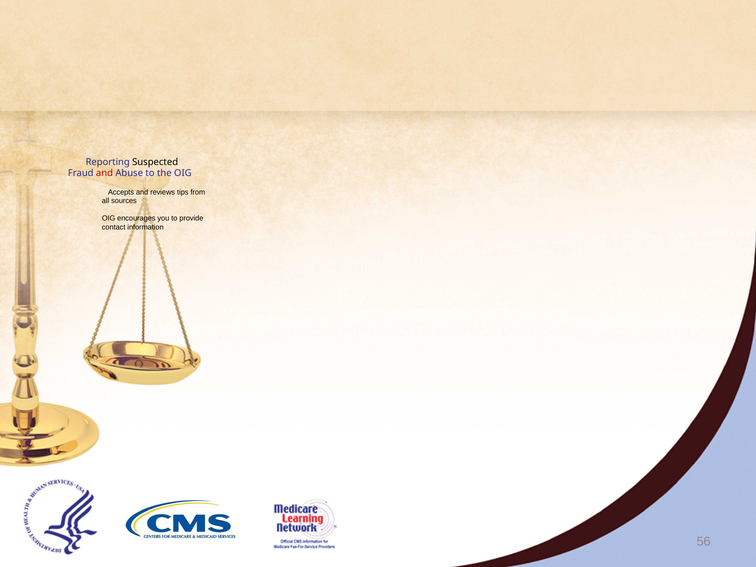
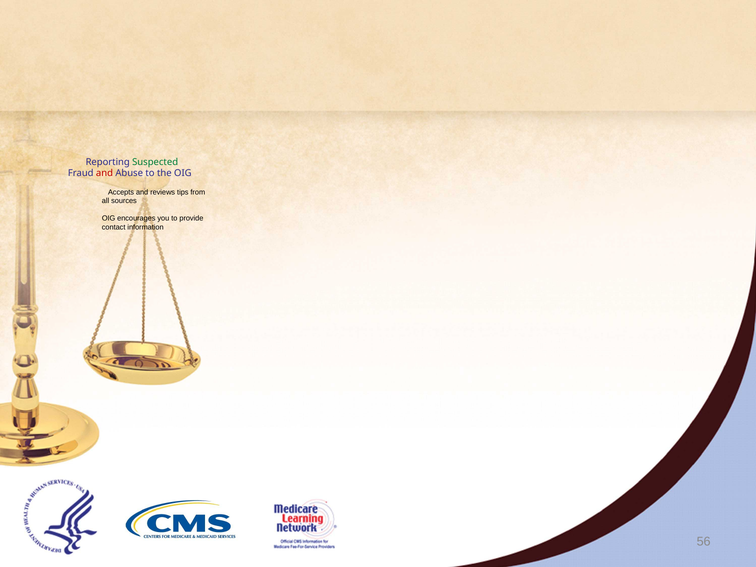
Suspected colour: black -> green (155, 162)
